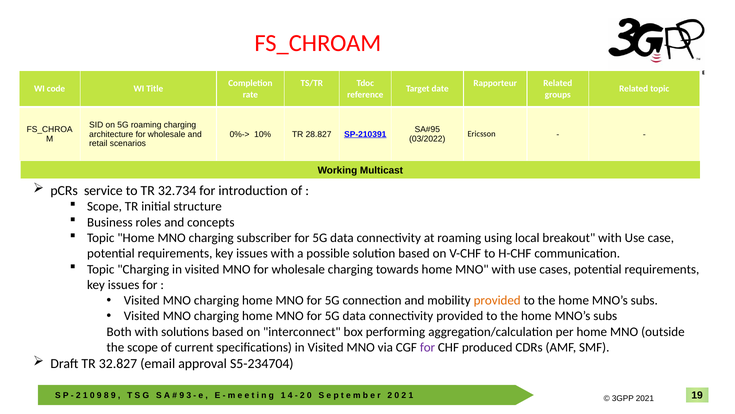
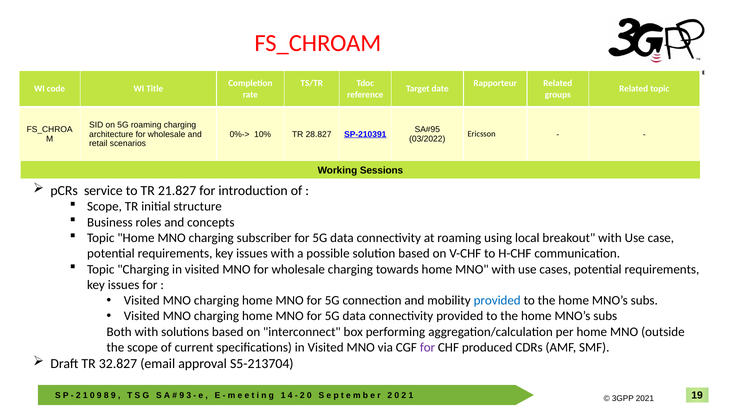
Multicast: Multicast -> Sessions (382, 170)
32.734: 32.734 -> 21.827 (177, 190)
provided colour: orange -> blue (497, 300)
S5-234704: S5-234704 -> S5-213704 (262, 363)
